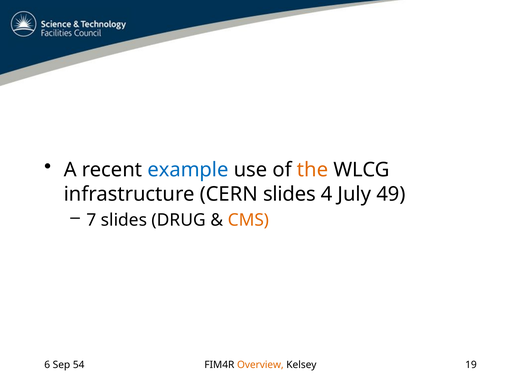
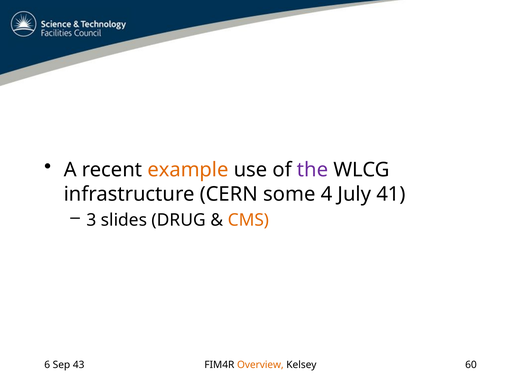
example colour: blue -> orange (188, 170)
the colour: orange -> purple (313, 170)
CERN slides: slides -> some (289, 195)
49: 49 -> 41 (391, 195)
7: 7 -> 3 (92, 220)
54: 54 -> 43 (79, 365)
19: 19 -> 60 (471, 365)
